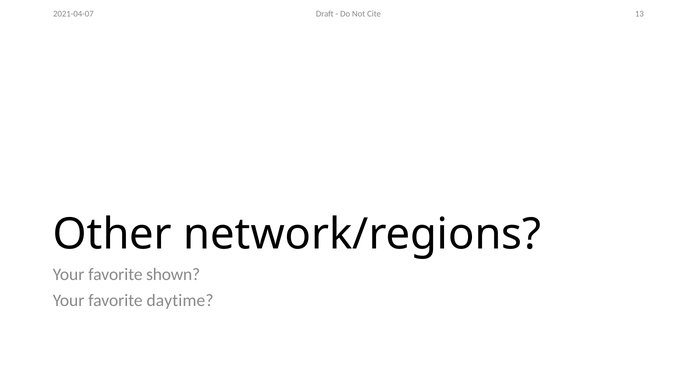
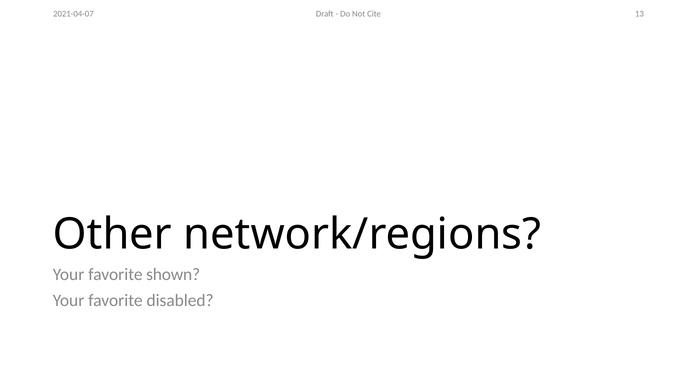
daytime: daytime -> disabled (180, 300)
